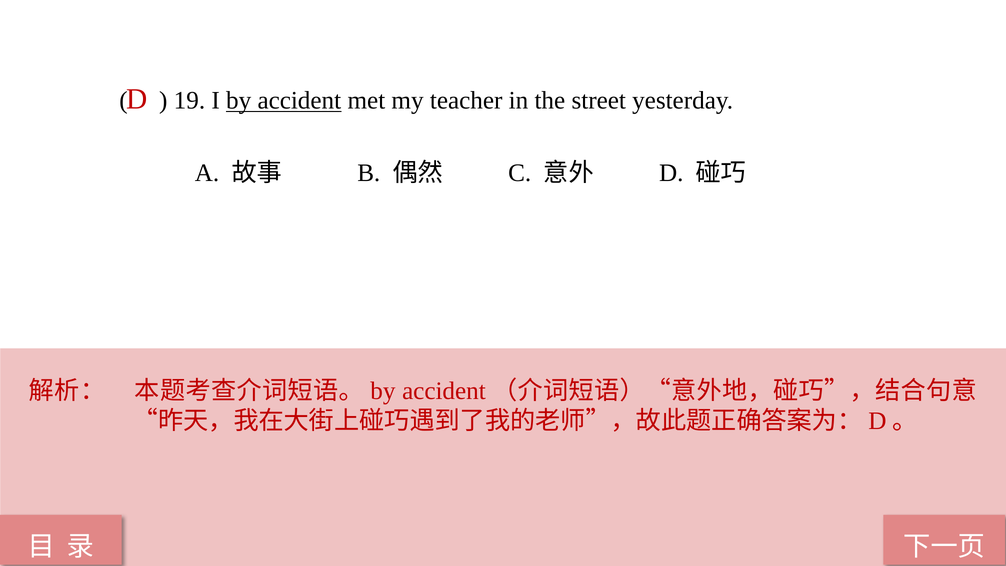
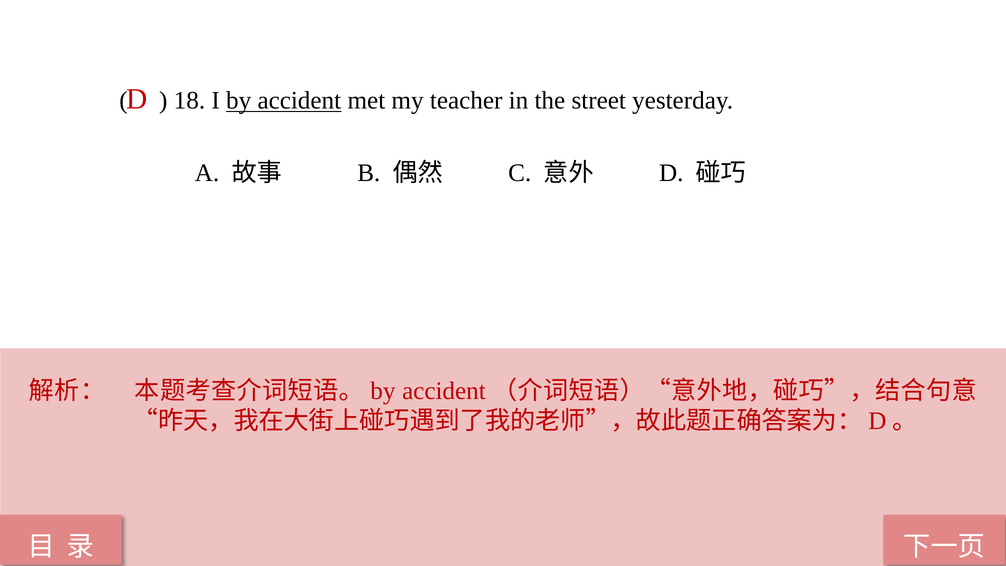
19: 19 -> 18 (189, 100)
